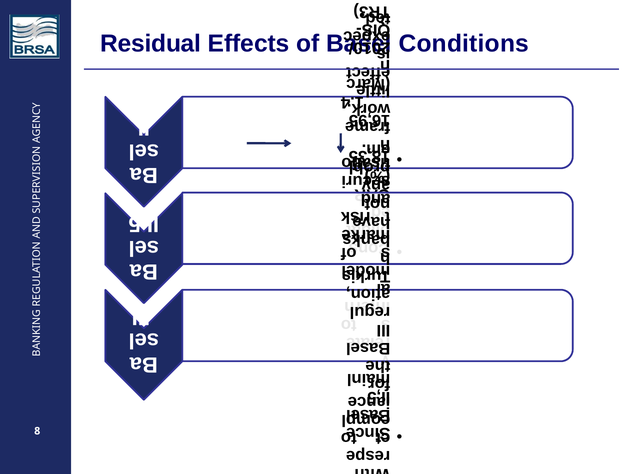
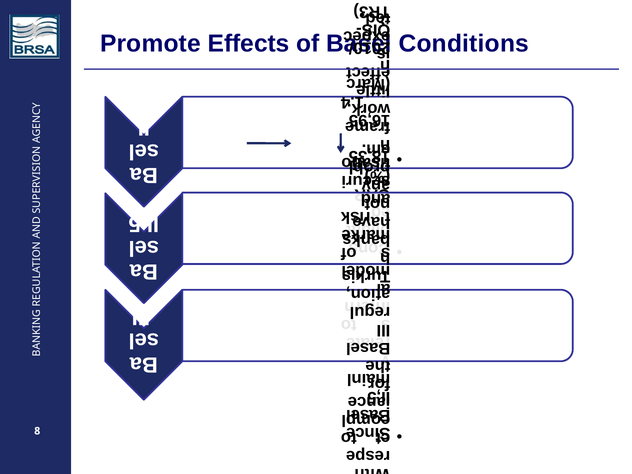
Residual: Residual -> Promote (150, 43)
